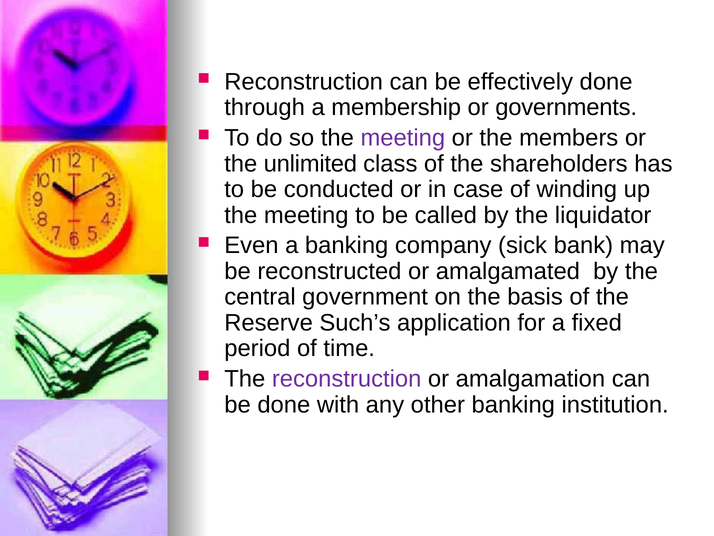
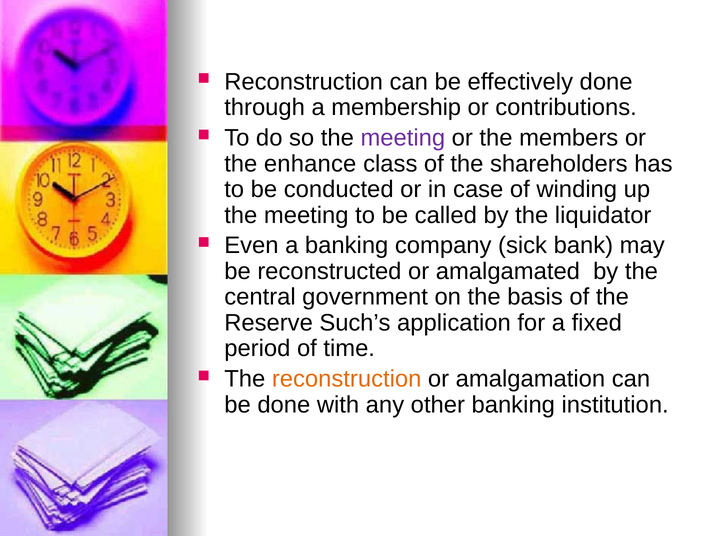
governments: governments -> contributions (566, 107)
unlimited: unlimited -> enhance (310, 164)
reconstruction colour: purple -> orange (347, 379)
